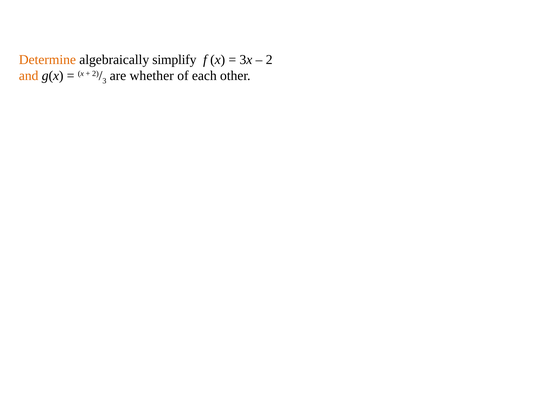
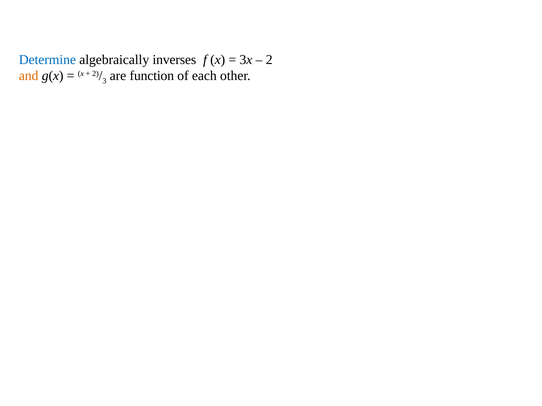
Determine colour: orange -> blue (47, 60)
simplify: simplify -> inverses (174, 60)
whether: whether -> function (152, 76)
